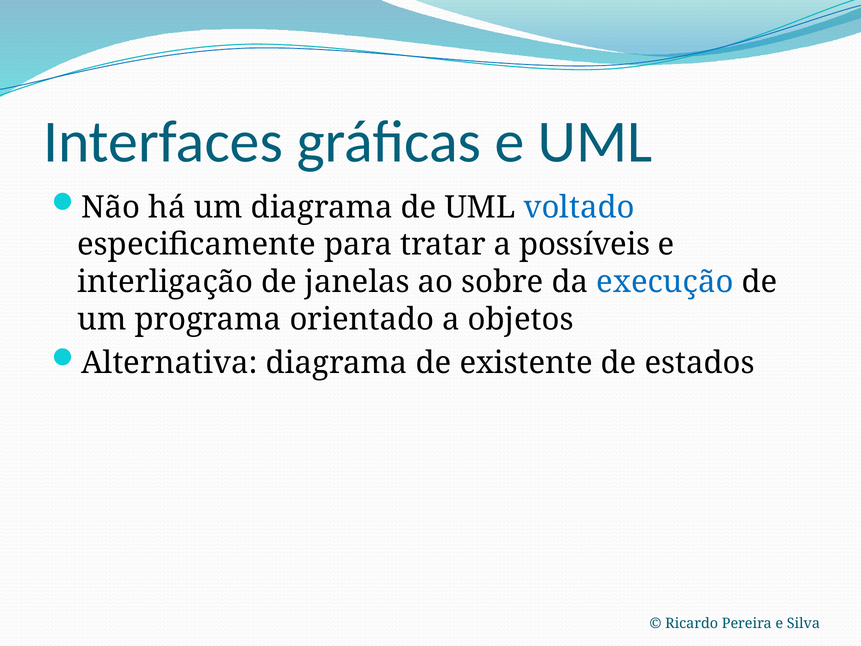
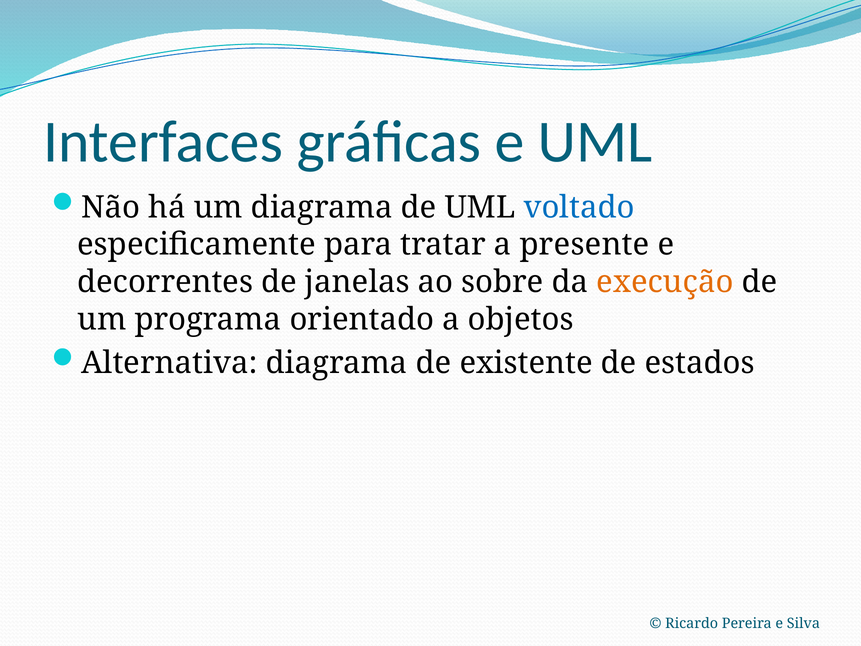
possíveis: possíveis -> presente (585, 245)
interligação: interligação -> decorrentes (165, 282)
execução colour: blue -> orange (665, 282)
